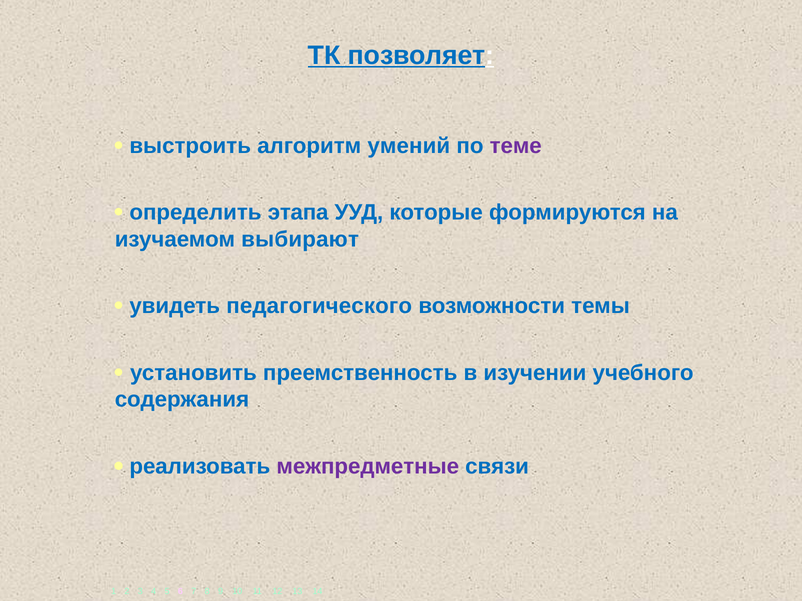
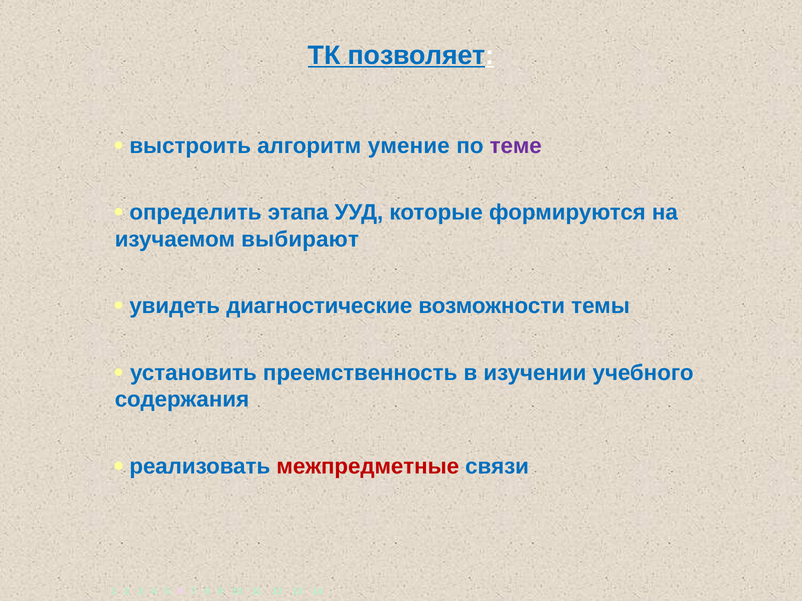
умений: умений -> умение (409, 146)
педагогического: педагогического -> диагностические (319, 306)
межпредметные colour: purple -> red (368, 467)
